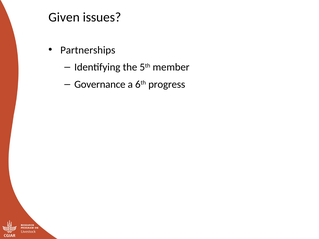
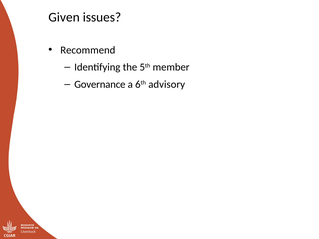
Partnerships: Partnerships -> Recommend (88, 50)
progress: progress -> advisory (167, 84)
